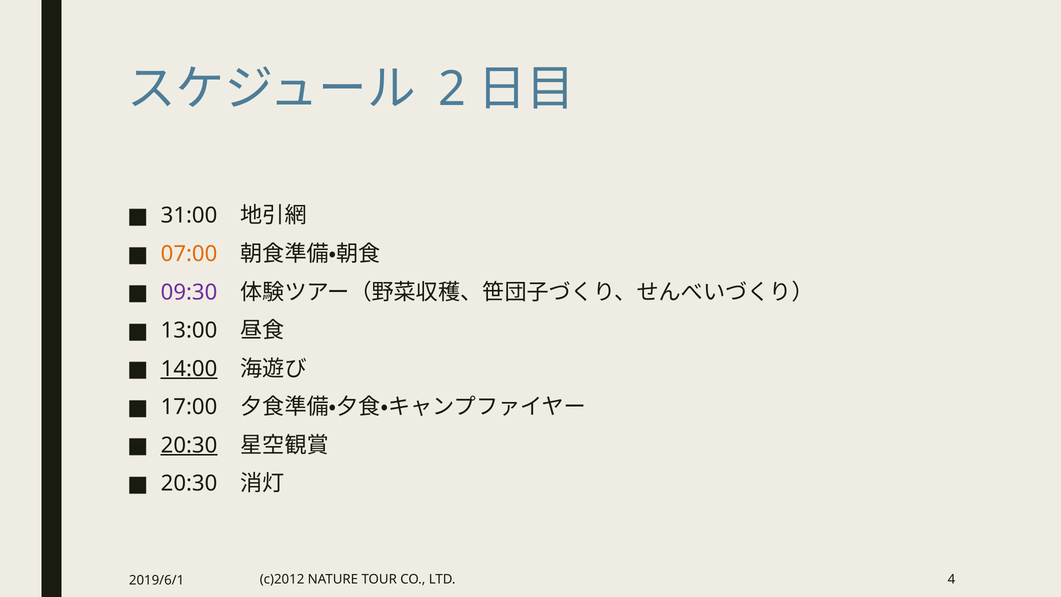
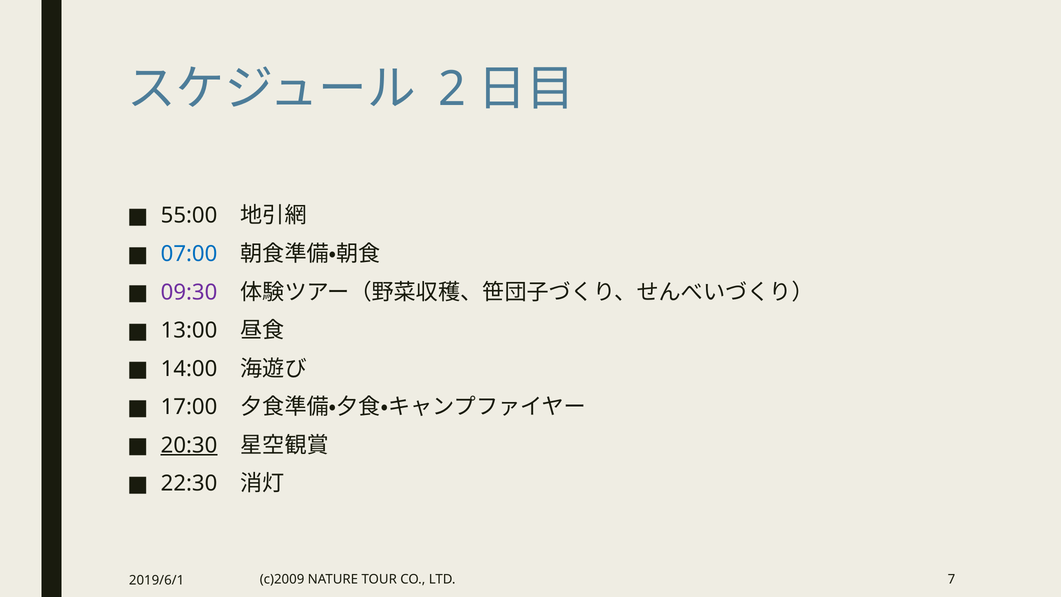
31:00: 31:00 -> 55:00 (189, 216)
07:00 colour: orange -> blue (189, 254)
14:00 underline: present -> none (189, 369)
20:30: 20:30 -> 22:30 (189, 483)
c)2012: c)2012 -> c)2009 (282, 579)
4: 4 -> 7 (952, 579)
